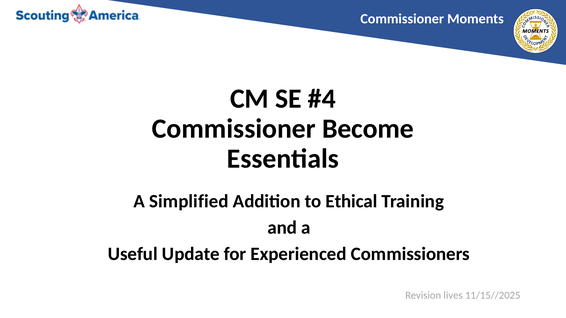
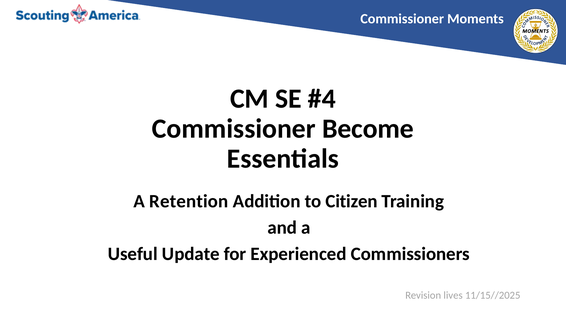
Simplified: Simplified -> Retention (189, 202)
Ethical: Ethical -> Citizen (352, 202)
